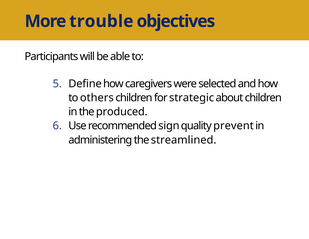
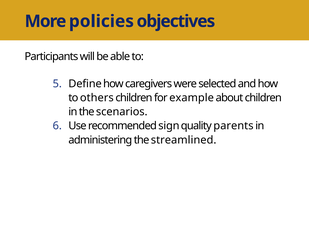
trouble: trouble -> policies (101, 21)
strategic: strategic -> example (192, 98)
produced: produced -> scenarios (122, 112)
prevent: prevent -> parents (233, 126)
